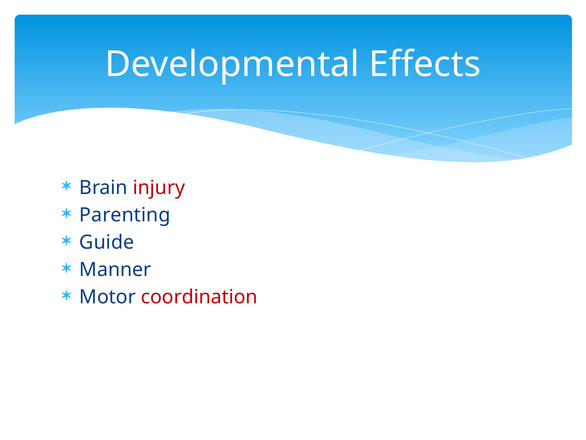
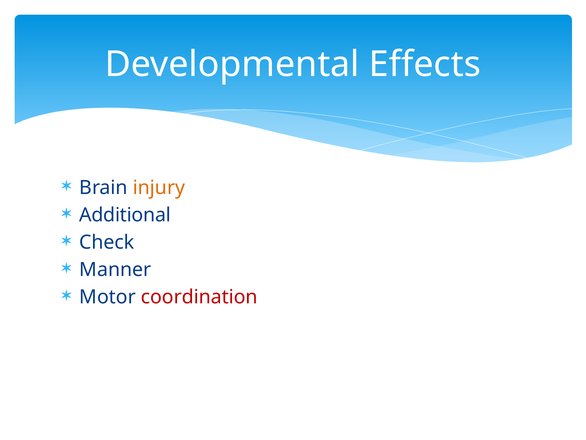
injury colour: red -> orange (159, 187)
Parenting: Parenting -> Additional (125, 215)
Guide: Guide -> Check (107, 242)
